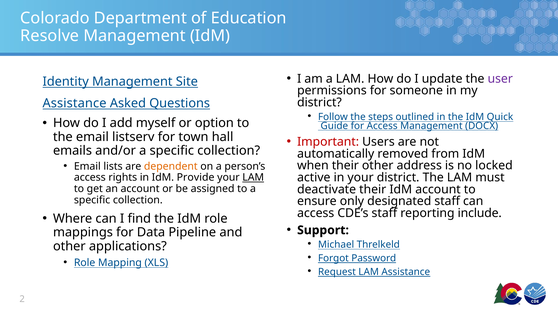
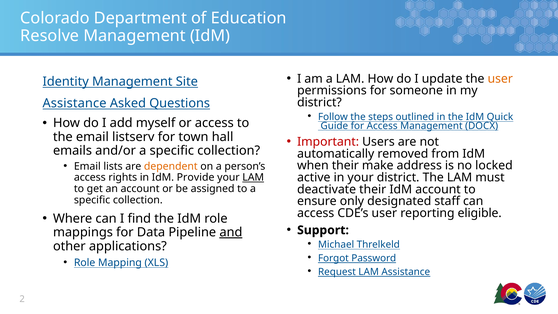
user colour: purple -> orange (500, 79)
or option: option -> access (214, 123)
their other: other -> make (378, 166)
CDE’s staff: staff -> user (384, 213)
include: include -> eligible (480, 213)
and underline: none -> present (231, 232)
